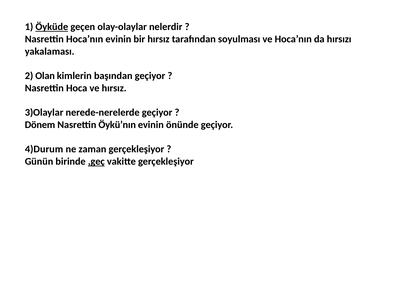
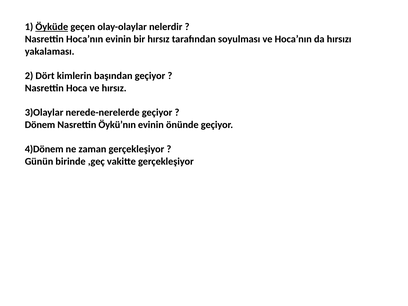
Olan: Olan -> Dört (45, 76)
4)Durum: 4)Durum -> 4)Dönem (44, 149)
,geç underline: present -> none (96, 162)
